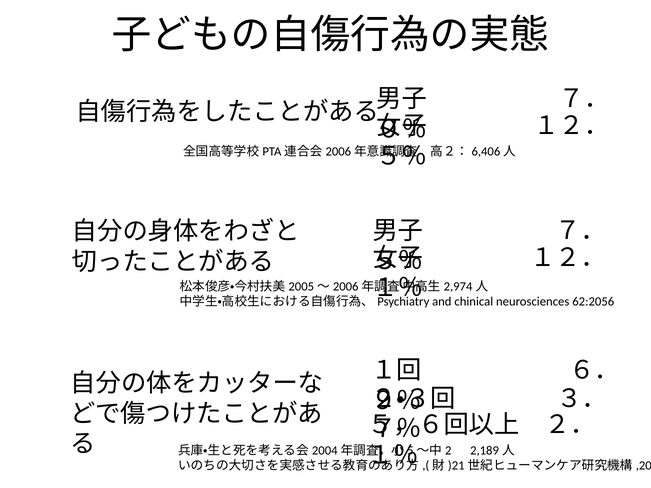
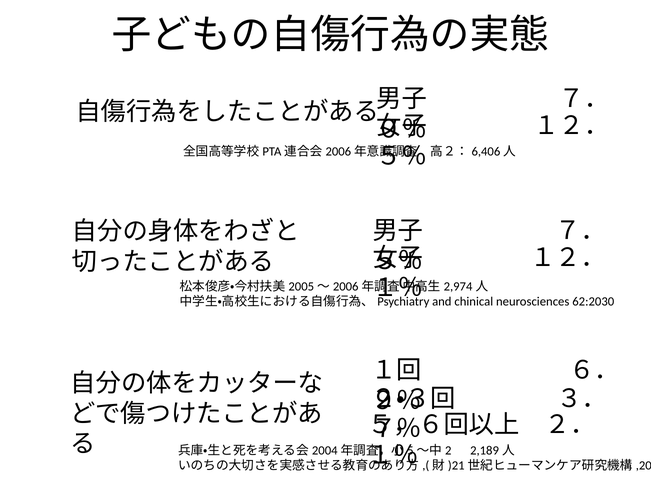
62:2056: 62:2056 -> 62:2030 (593, 302)
